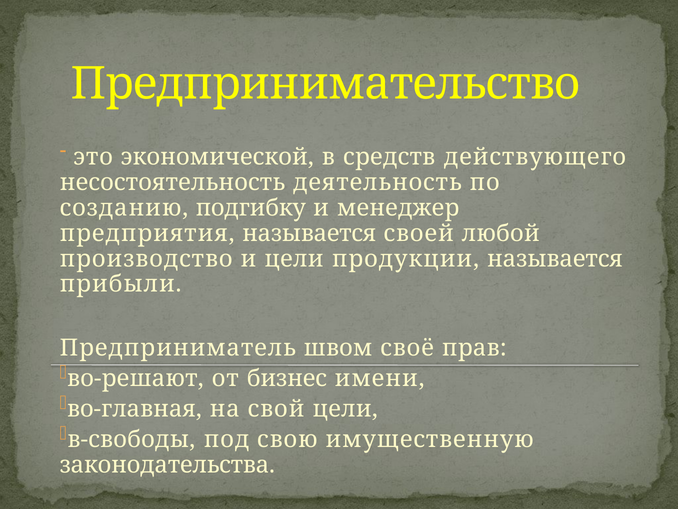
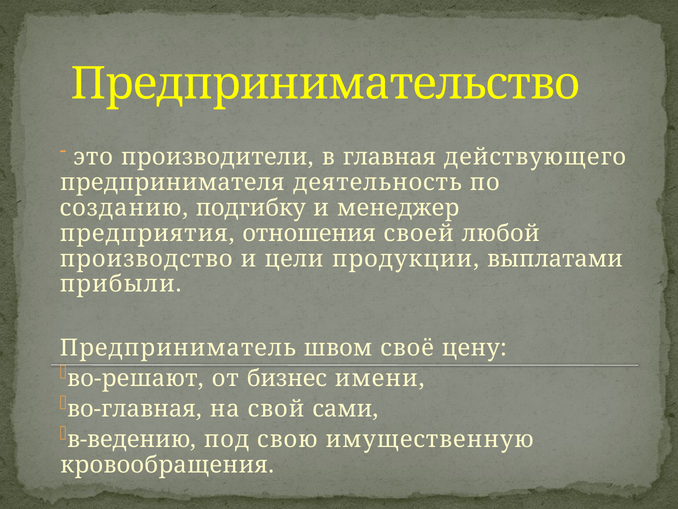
экономической: экономической -> производители (217, 157)
средств: средств -> главная (389, 157)
несостоятельность: несостоятельность -> предпринимателя (172, 182)
предприятия называется: называется -> отношения (309, 233)
продукции называется: называется -> выплатами (555, 259)
прав: прав -> цену (474, 348)
свой цели: цели -> сами (345, 409)
в-свободы: в-свободы -> в-ведению (132, 439)
законодательства: законодательства -> кровообращения (167, 465)
